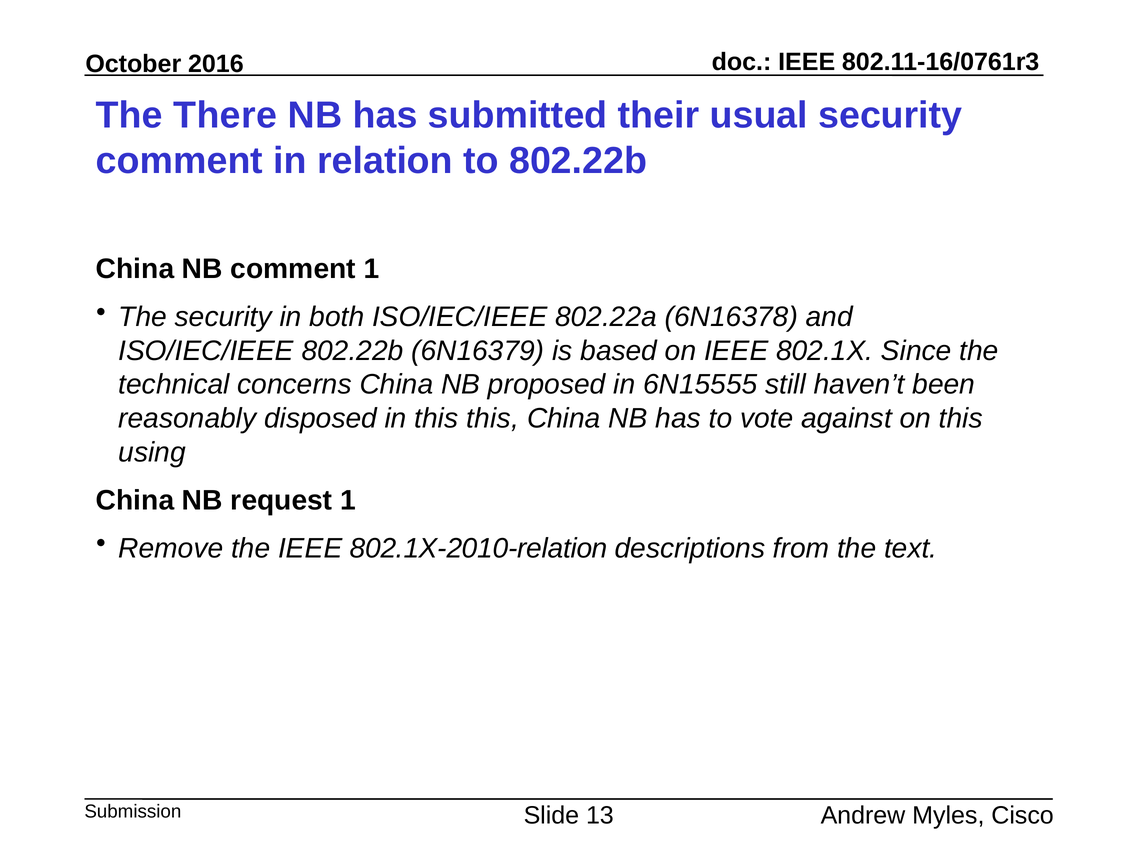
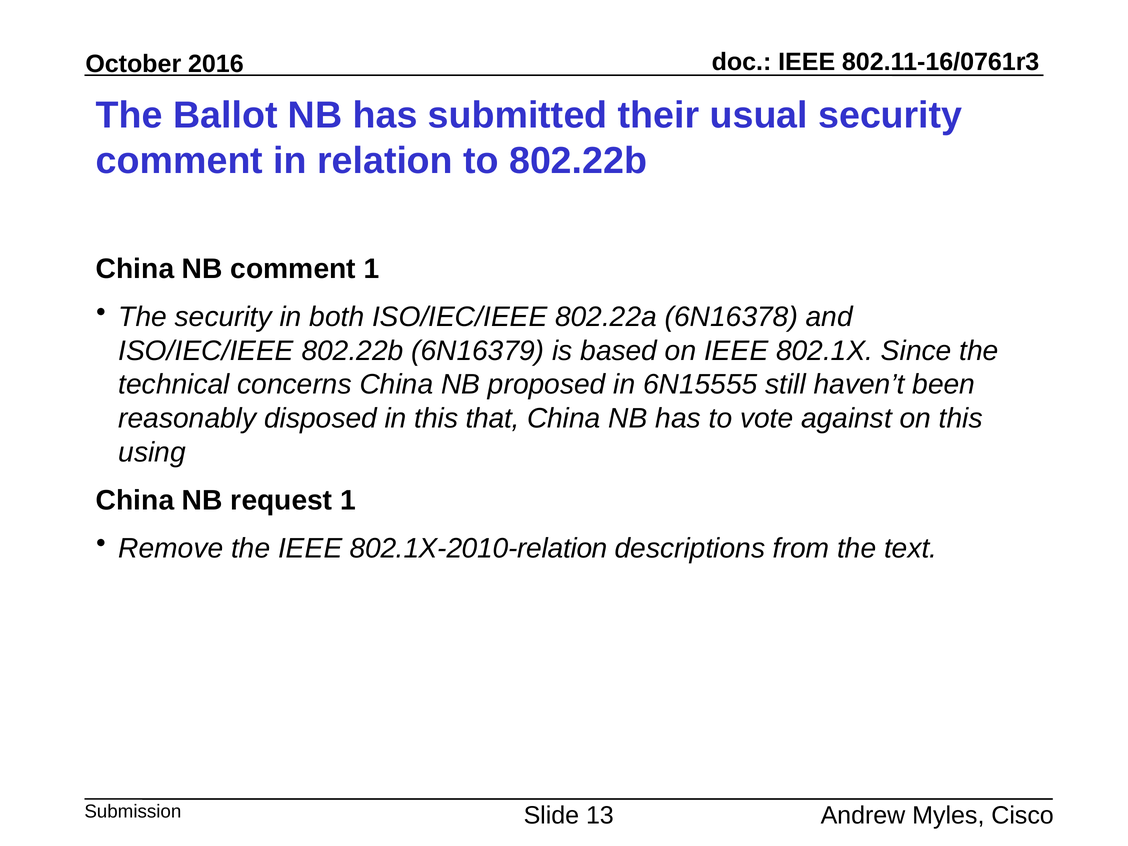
There: There -> Ballot (225, 115)
this this: this -> that (493, 418)
